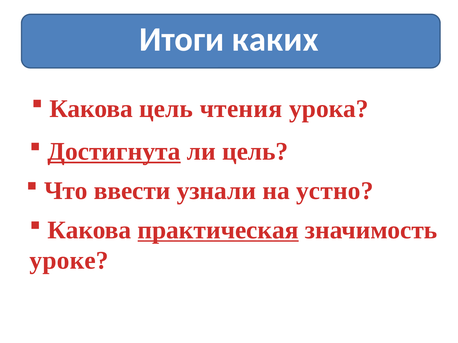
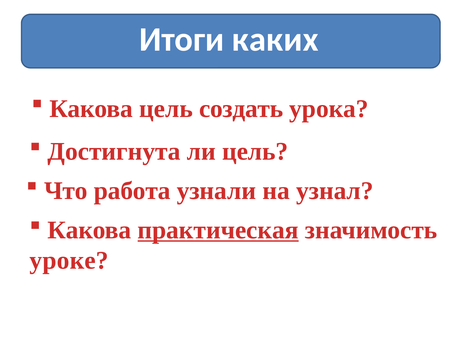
чтения: чтения -> создать (241, 109)
Достигнута underline: present -> none (114, 152)
ввести: ввести -> работа (132, 191)
устно: устно -> узнал (335, 191)
